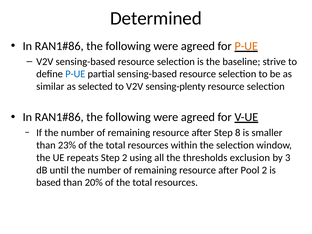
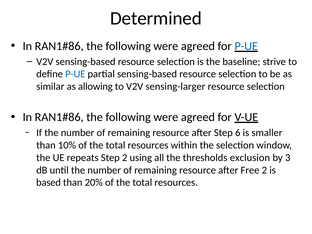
P-UE colour: orange -> blue (246, 46)
selected: selected -> allowing (95, 87)
sensing-plenty: sensing-plenty -> sensing-larger (175, 87)
8: 8 -> 6 (238, 133)
23%: 23% -> 10% (67, 145)
Pool: Pool -> Free (250, 170)
